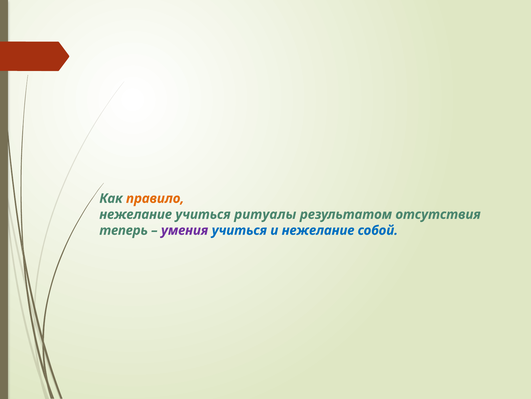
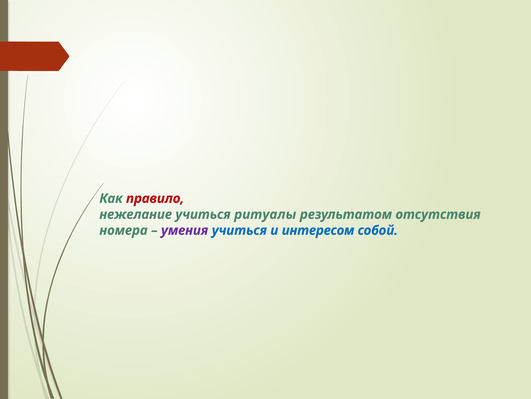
правило colour: orange -> red (155, 198)
теперь: теперь -> номера (124, 230)
и нежелание: нежелание -> интересом (318, 230)
